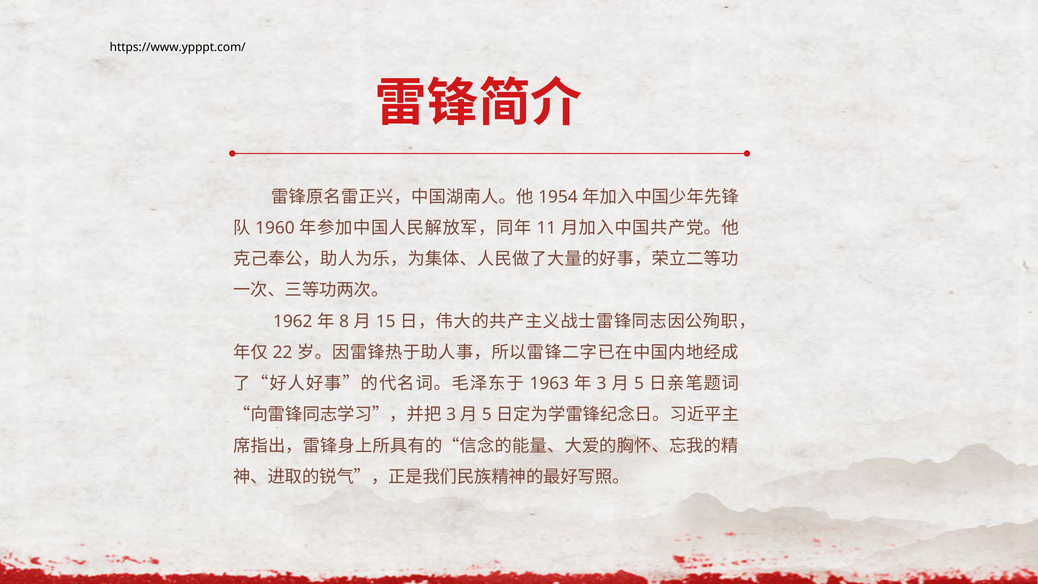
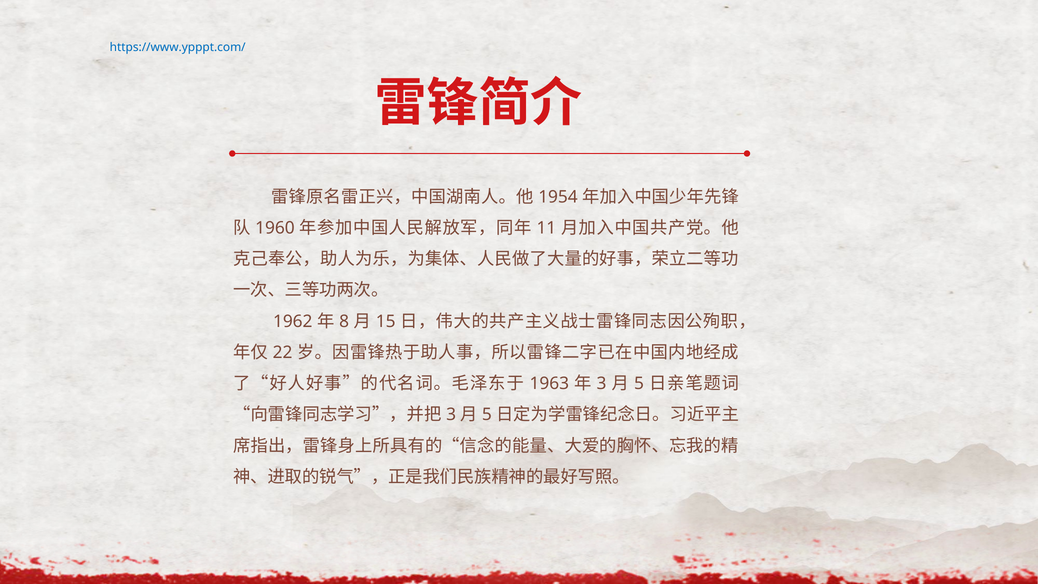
https://www.ypppt.com/ colour: black -> blue (178, 47)
